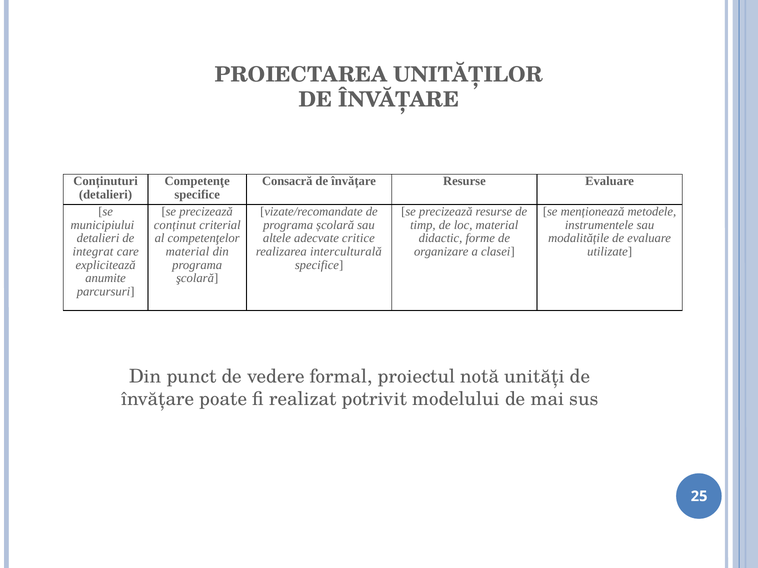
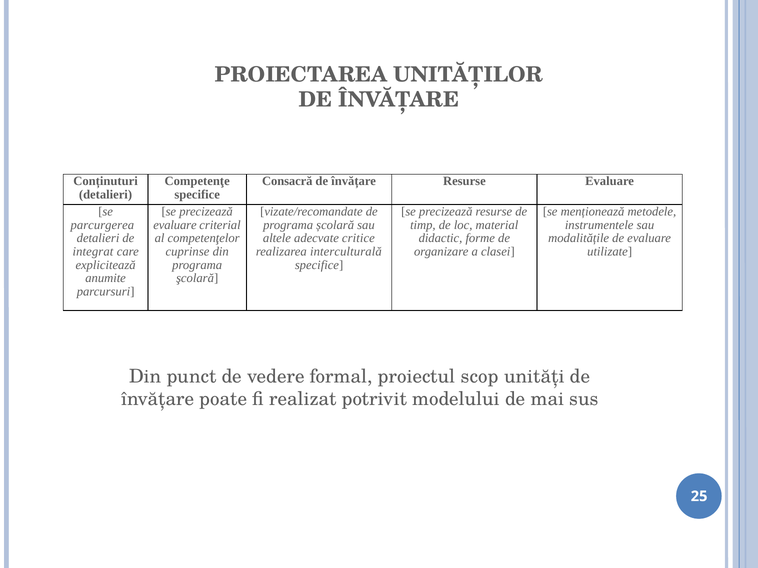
municipiului: municipiului -> parcurgerea (102, 225)
conținut: conținut -> evaluare (175, 225)
material: material -> cuprinse (187, 252)
notă: notă -> scop (480, 377)
